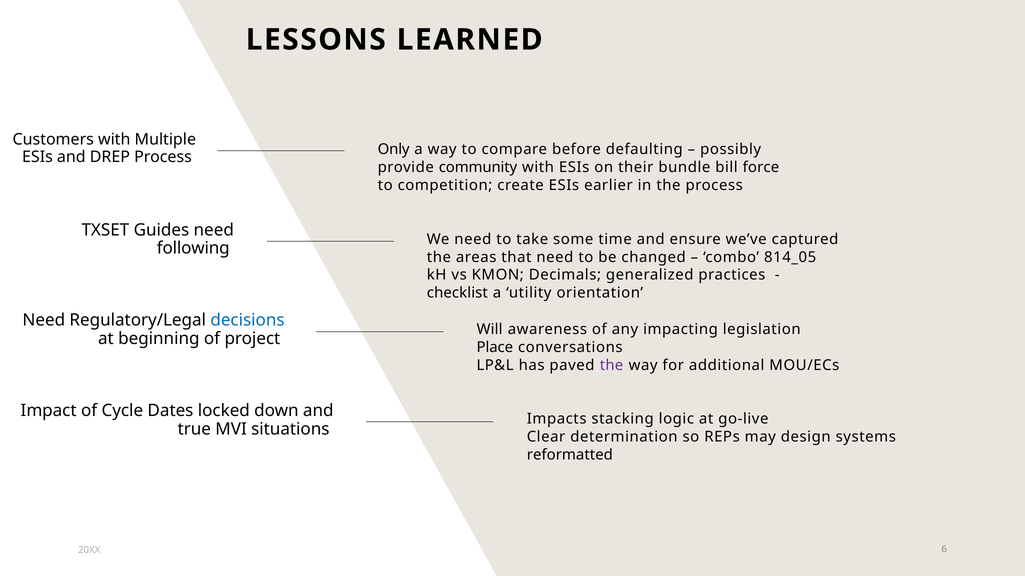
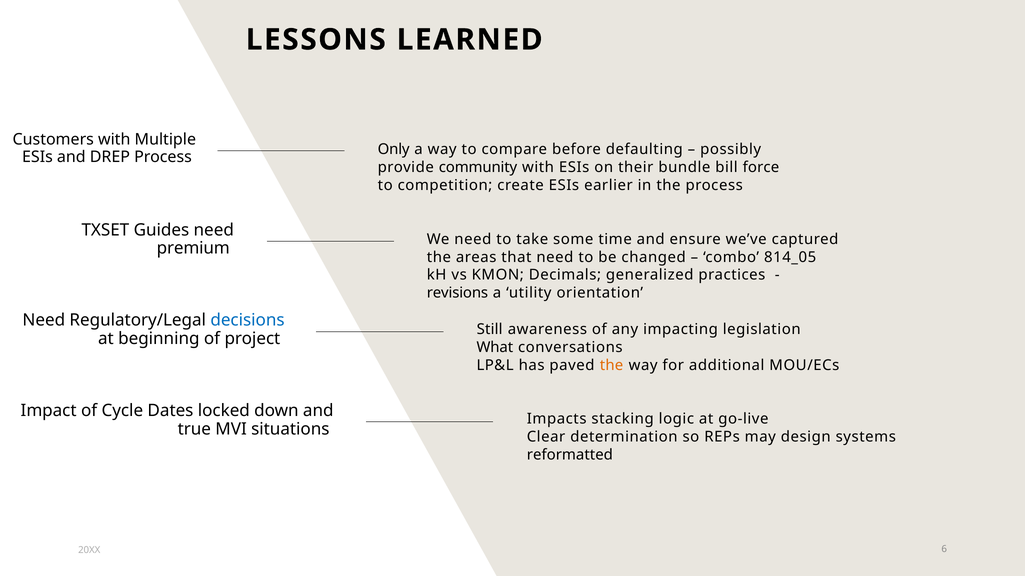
following: following -> premium (193, 249)
checklist: checklist -> revisions (457, 293)
Will: Will -> Still (490, 330)
Place: Place -> What (495, 348)
the colour: purple -> orange (612, 365)
